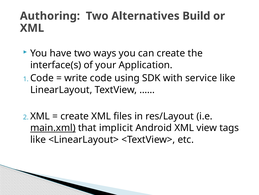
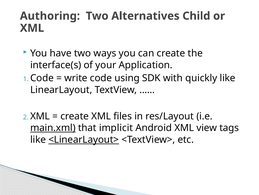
Build: Build -> Child (196, 16)
service: service -> quickly (201, 78)
<LinearLayout> underline: none -> present (84, 139)
